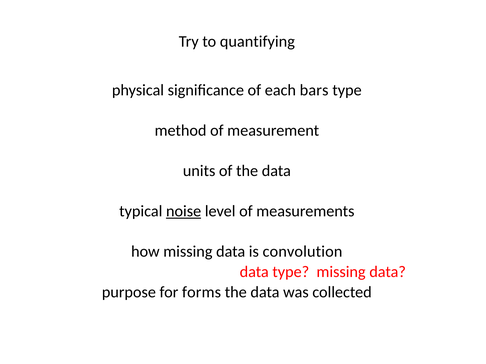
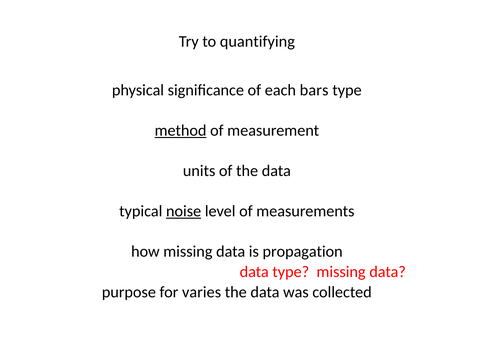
method underline: none -> present (181, 131)
convolution: convolution -> propagation (303, 252)
forms: forms -> varies (202, 292)
